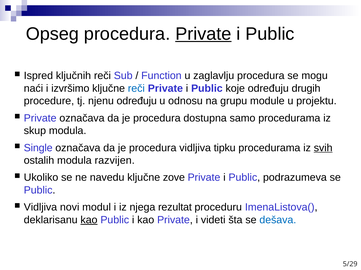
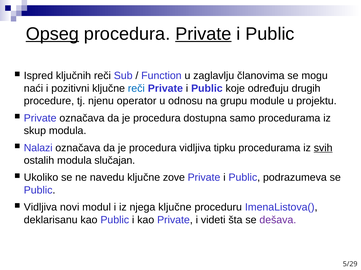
Opseg underline: none -> present (52, 34)
zaglavlju procedura: procedura -> članovima (261, 76)
izvršimo: izvršimo -> pozitivni (70, 89)
njenu određuju: određuju -> operator (137, 101)
Single: Single -> Nalazi (38, 148)
razvijen: razvijen -> slučajan (115, 161)
njega rezultat: rezultat -> ključne (175, 208)
kao underline: present -> none (89, 220)
dešava colour: blue -> purple (278, 220)
